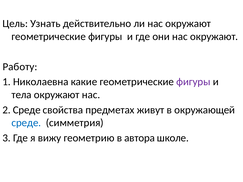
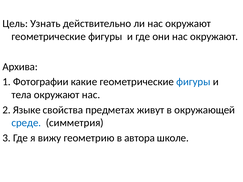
Работу: Работу -> Архива (20, 67)
Николаевна: Николаевна -> Фотографии (41, 82)
фигуры colour: purple -> blue (193, 82)
2 Среде: Среде -> Языке (27, 110)
